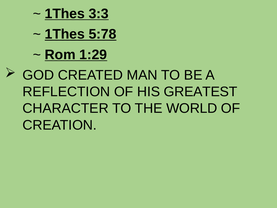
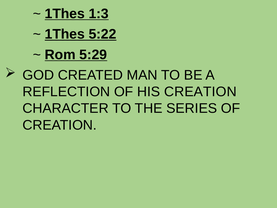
3:3: 3:3 -> 1:3 (99, 14)
5:78: 5:78 -> 5:22 (102, 34)
1:29: 1:29 -> 5:29 (93, 55)
HIS GREATEST: GREATEST -> CREATION (200, 92)
WORLD: WORLD -> SERIES (192, 108)
